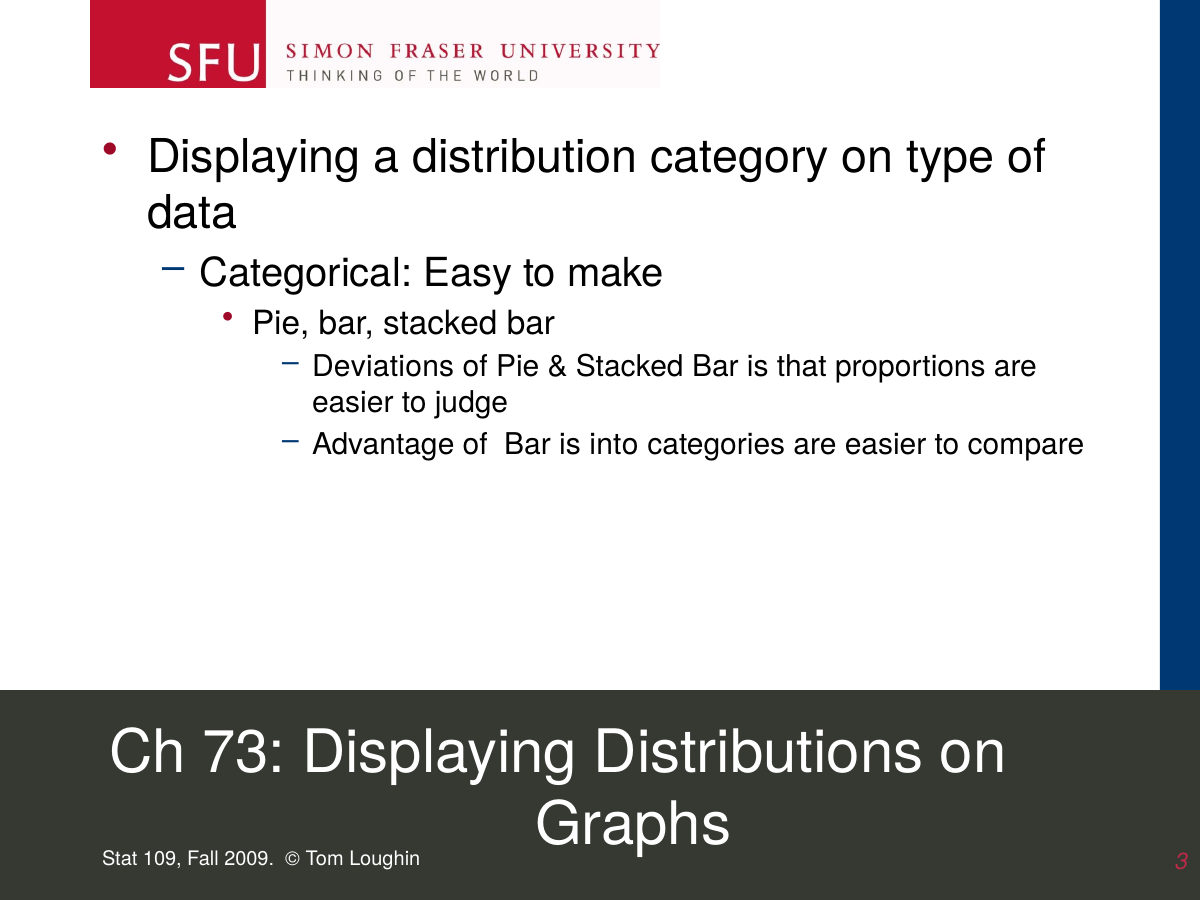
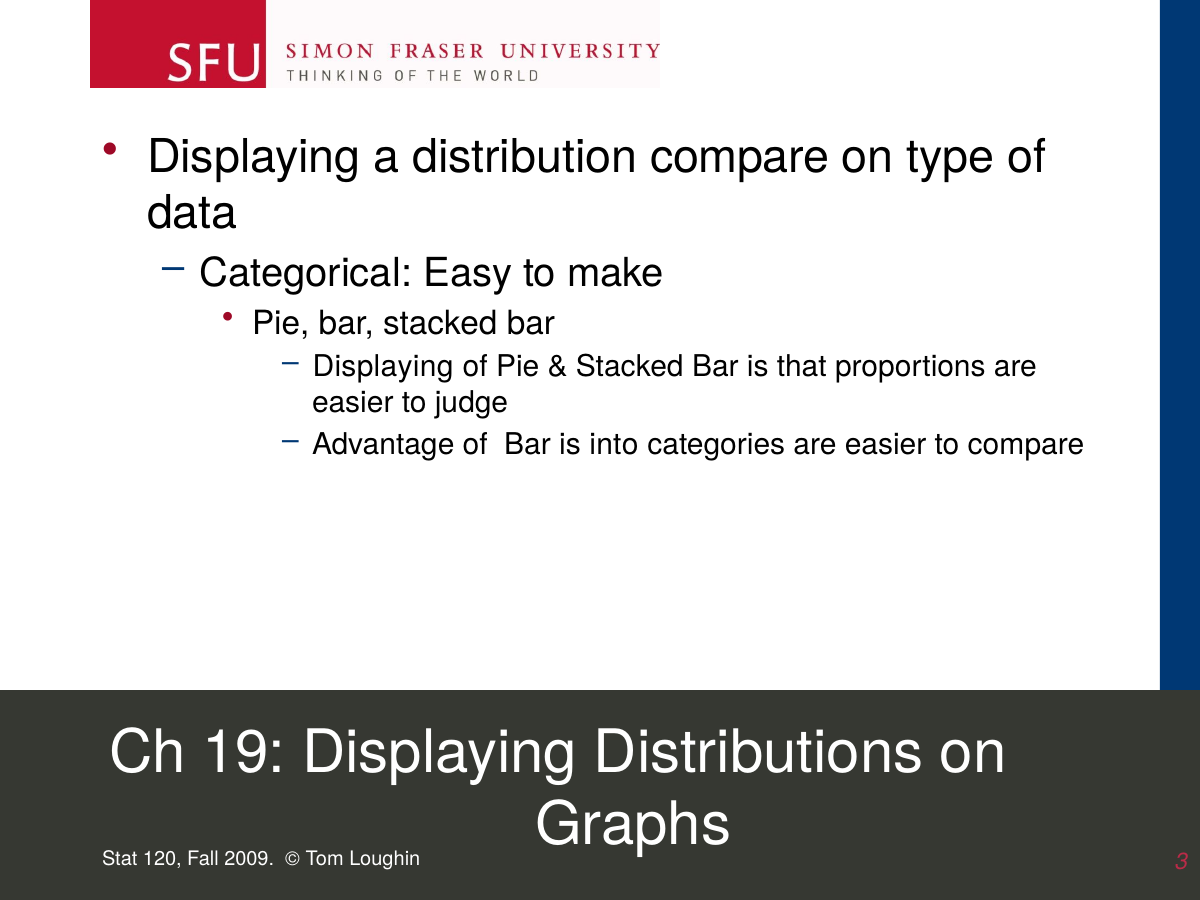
distribution category: category -> compare (740, 157)
Deviations: Deviations -> Displaying (383, 367)
73: 73 -> 19 (244, 753)
109: 109 -> 120 (162, 859)
